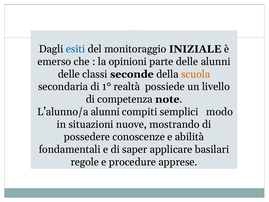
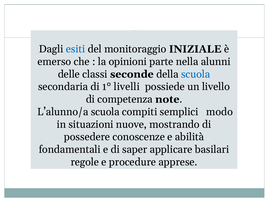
parte delle: delle -> nella (187, 62)
scuola colour: orange -> blue (196, 74)
realtà: realtà -> livelli (127, 87)
L’alunno/a alunni: alunni -> scuola (105, 112)
